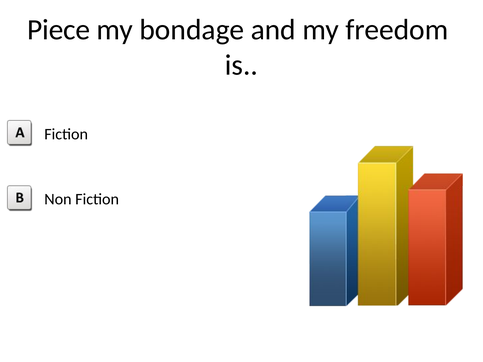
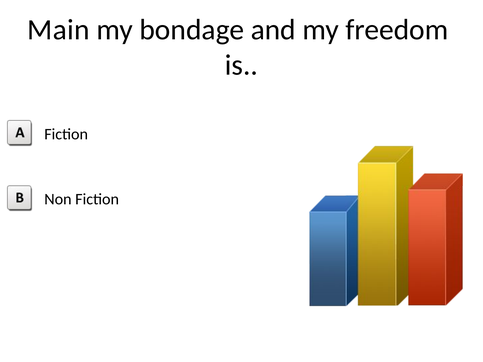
Piece: Piece -> Main (58, 30)
